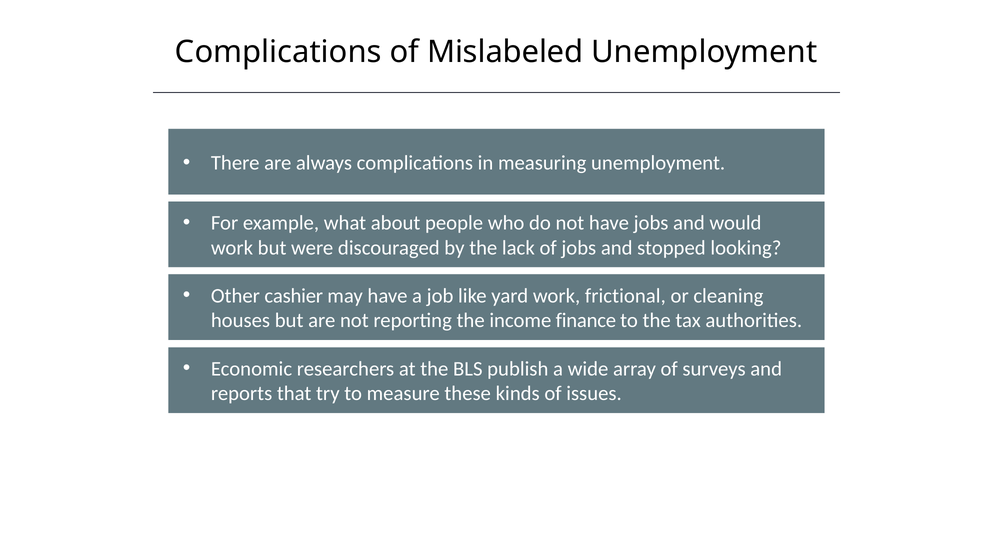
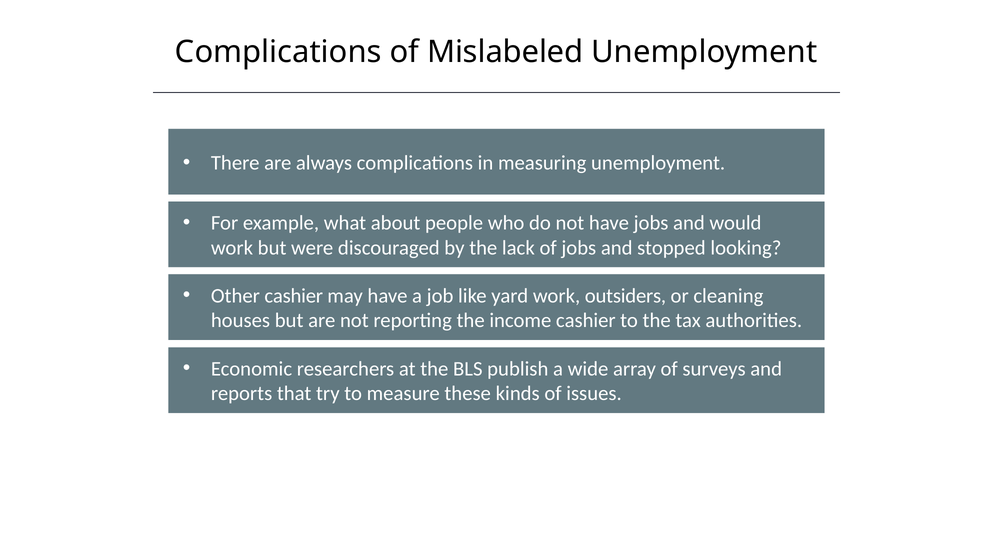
frictional: frictional -> outsiders (625, 295)
income finance: finance -> cashier (586, 320)
